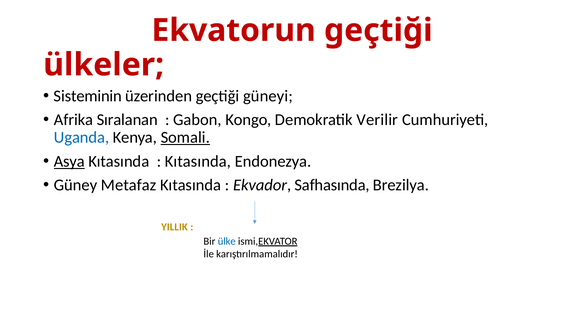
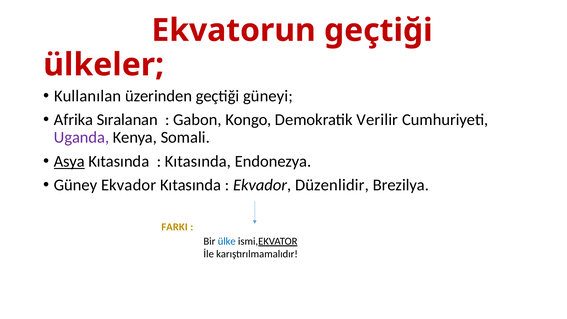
Sisteminin: Sisteminin -> Kullanılan (88, 96)
Uganda colour: blue -> purple (82, 138)
Somali underline: present -> none (185, 138)
Güney Metafaz: Metafaz -> Ekvador (129, 185)
Safhasında: Safhasında -> Düzenlidir (332, 185)
YILLIK: YILLIK -> FARKI (175, 227)
